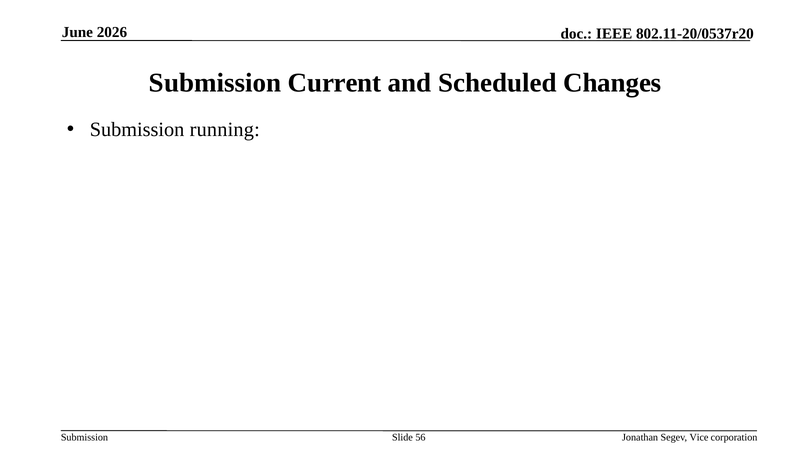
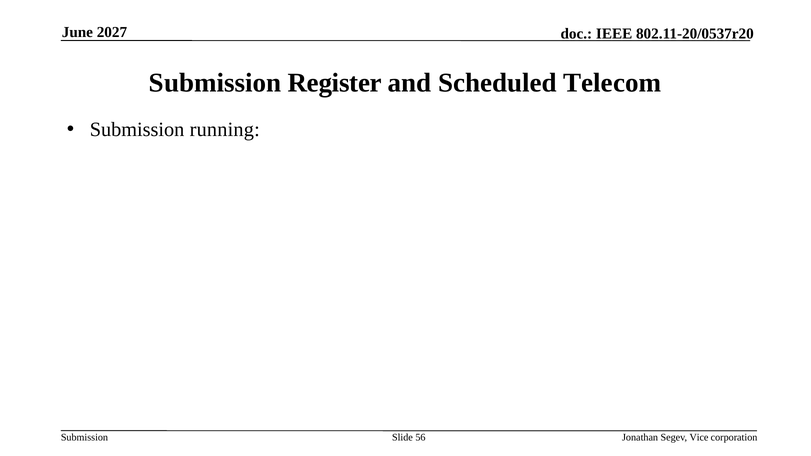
2026: 2026 -> 2027 (112, 32)
Current: Current -> Register (335, 83)
Changes: Changes -> Telecom (612, 83)
